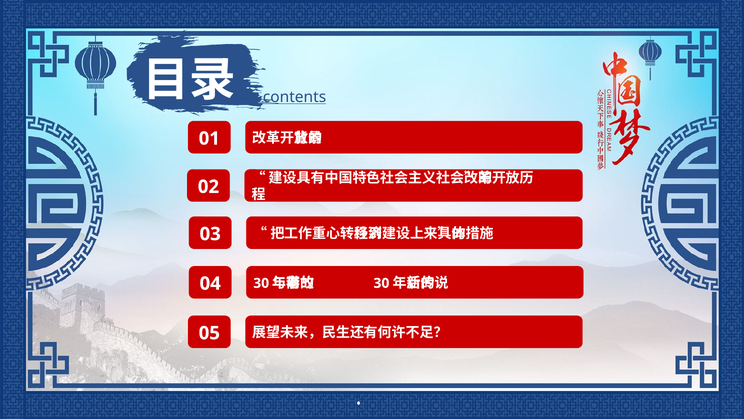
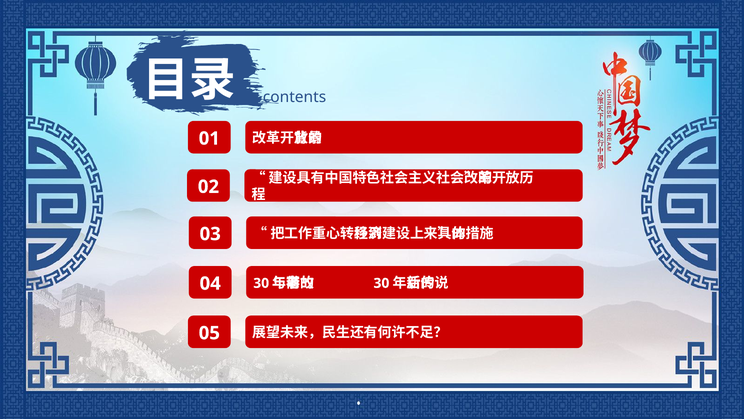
contents underline: present -> none (295, 97)
